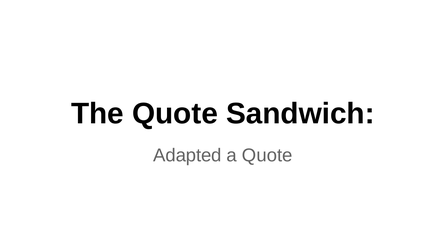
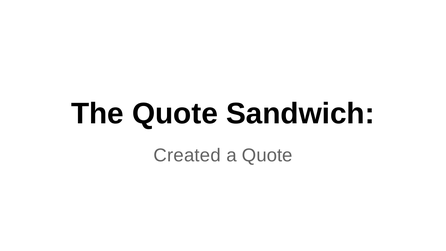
Adapted: Adapted -> Created (187, 155)
